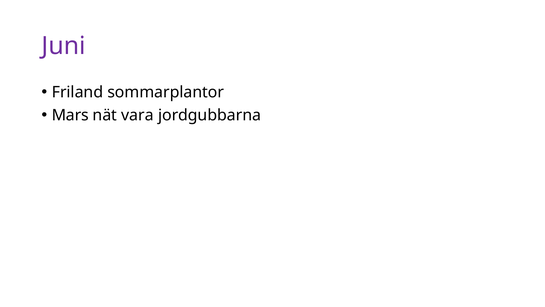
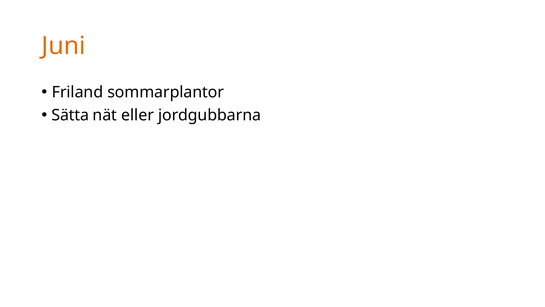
Juni colour: purple -> orange (64, 46)
Mars: Mars -> Sätta (70, 115)
vara: vara -> eller (138, 115)
